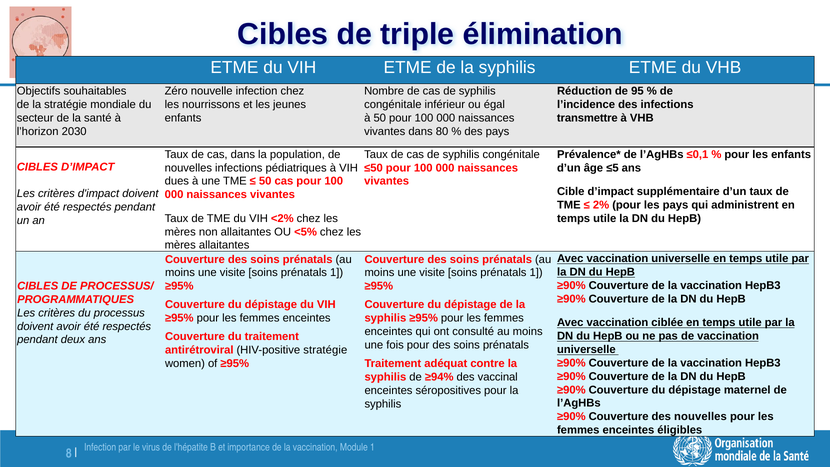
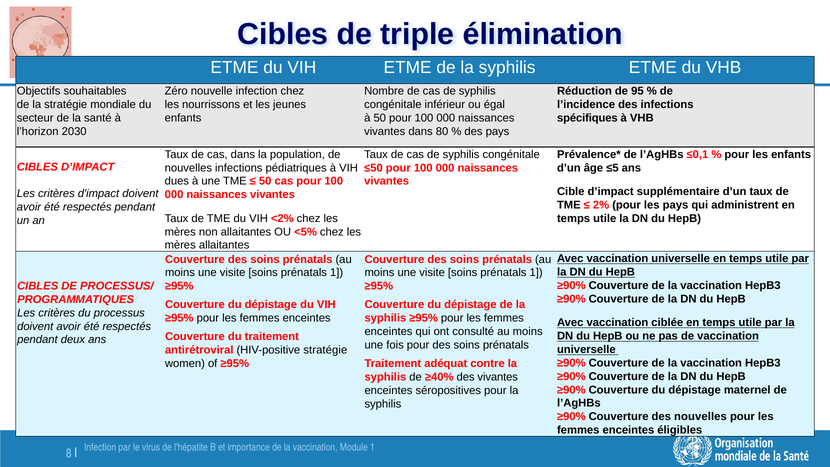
transmettre: transmettre -> spécifiques (587, 118)
≥94%: ≥94% -> ≥40% (439, 377)
des vaccinal: vaccinal -> vivantes (498, 377)
